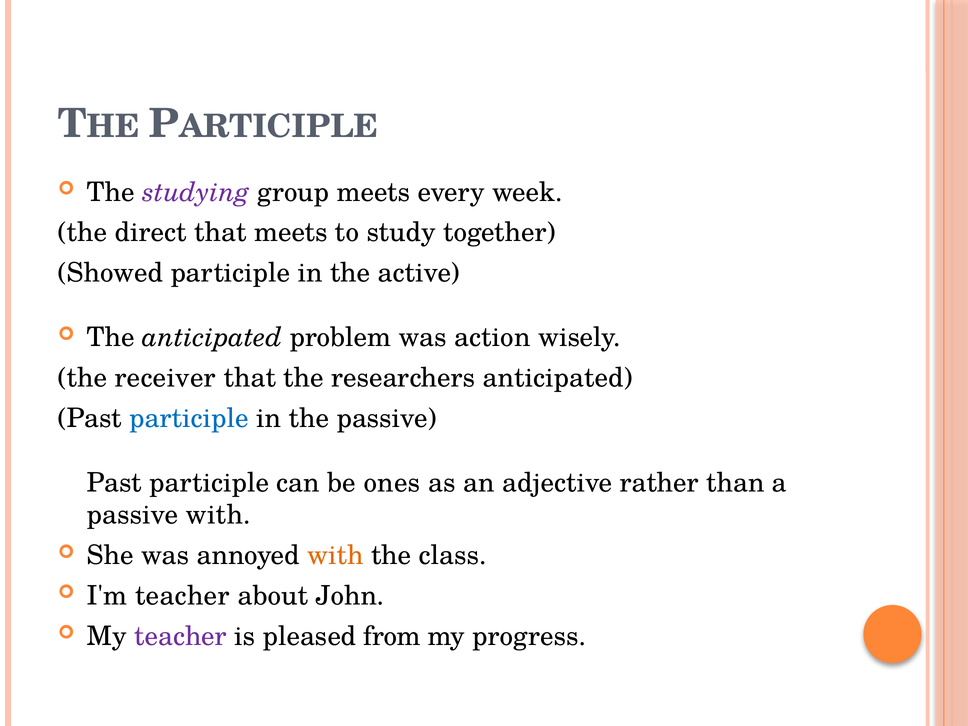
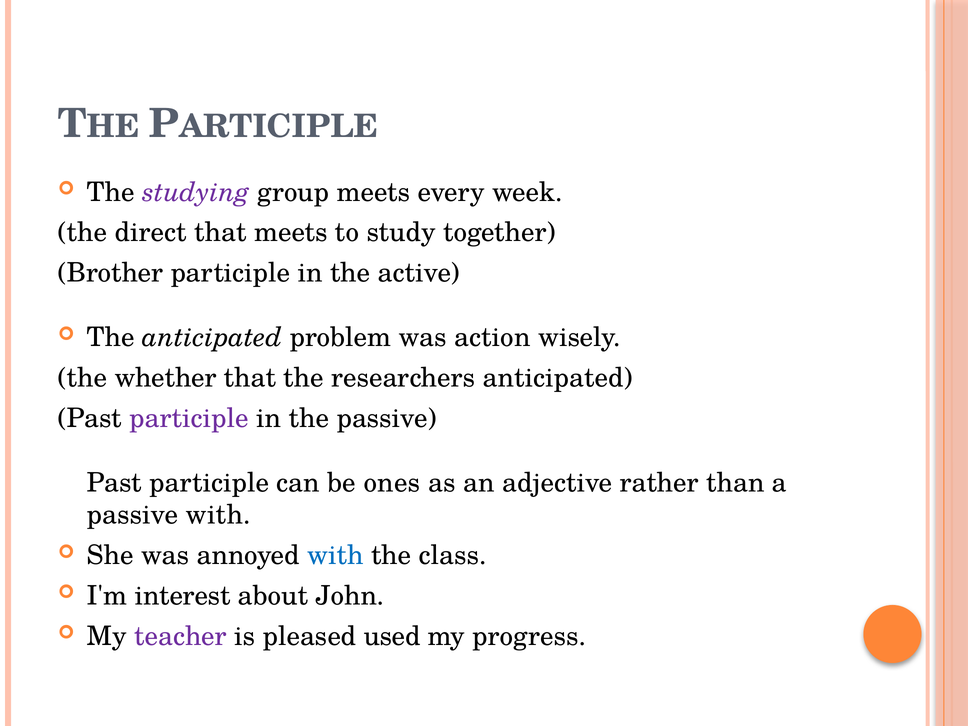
Showed: Showed -> Brother (111, 273)
receiver: receiver -> whether (165, 378)
participle colour: blue -> purple (189, 418)
with colour: orange -> blue (335, 555)
I'm teacher: teacher -> interest (183, 596)
from: from -> used (392, 636)
